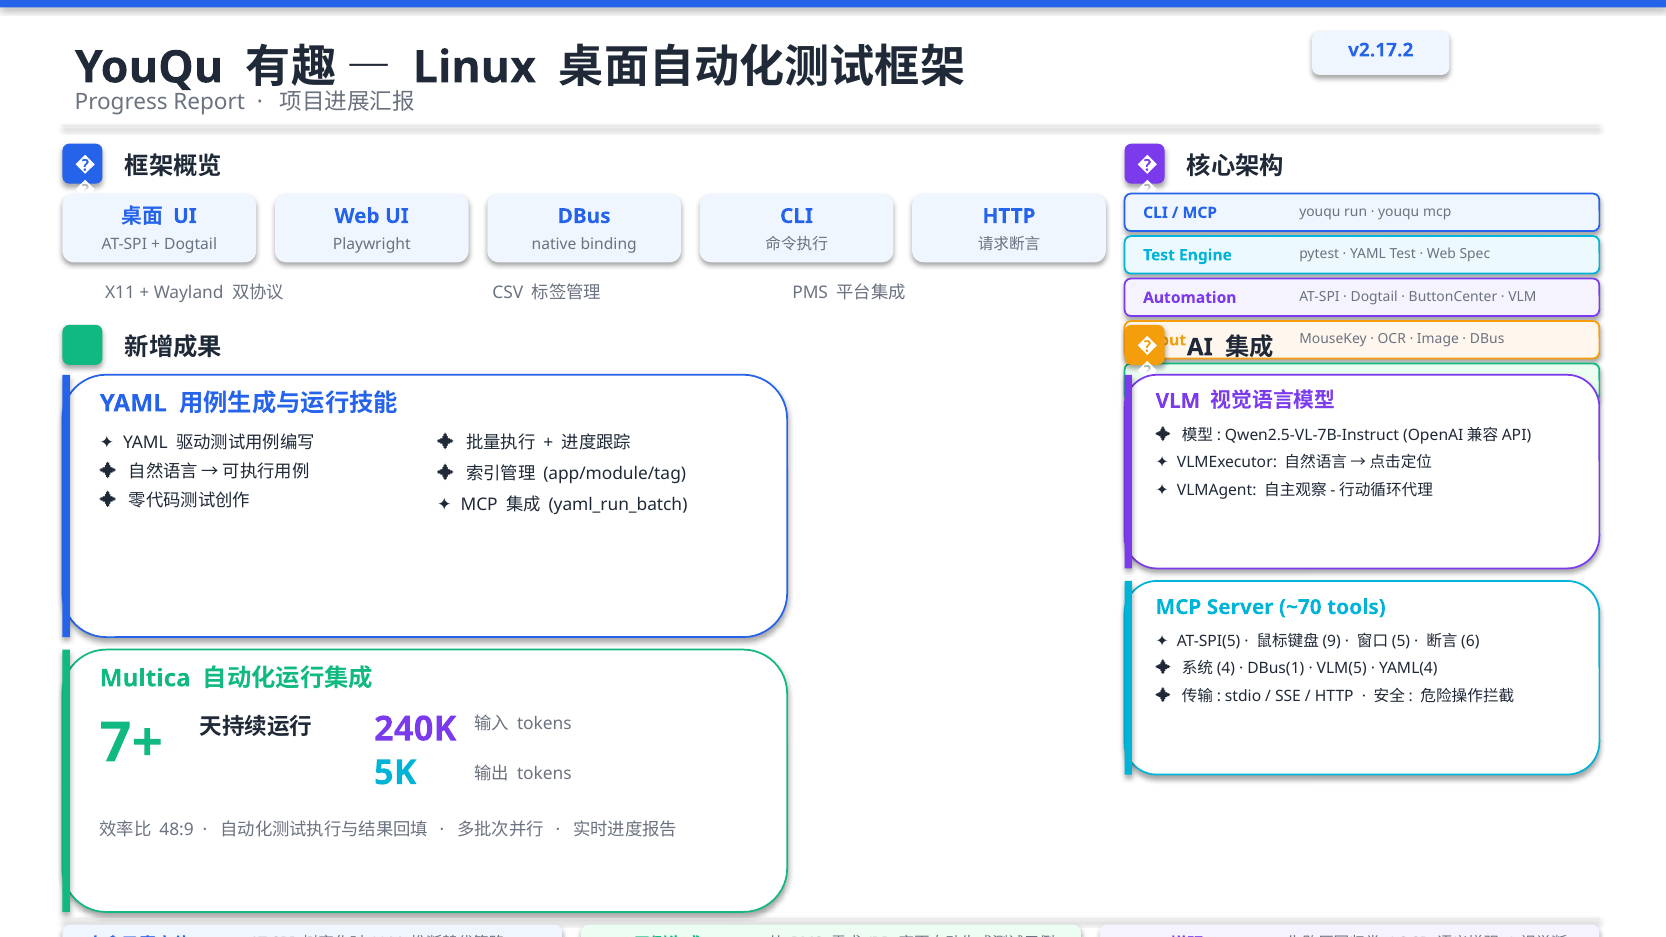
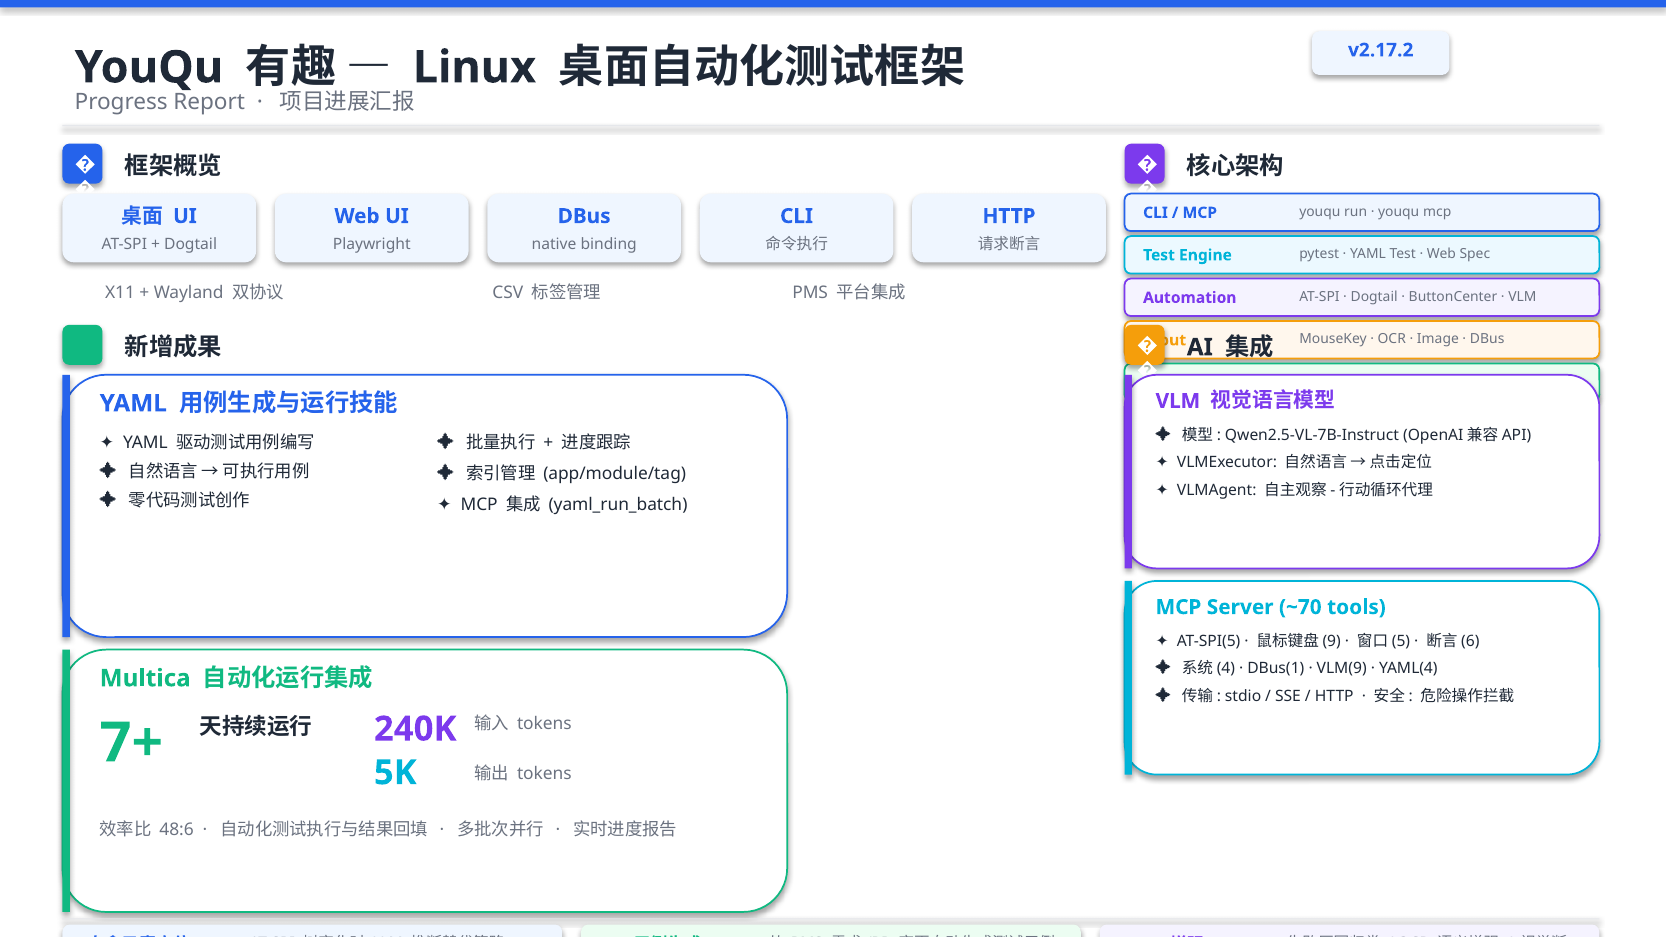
VLM(5: VLM(5 -> VLM(9 (1342, 669)
48:9: 48:9 -> 48:6 (177, 830)
